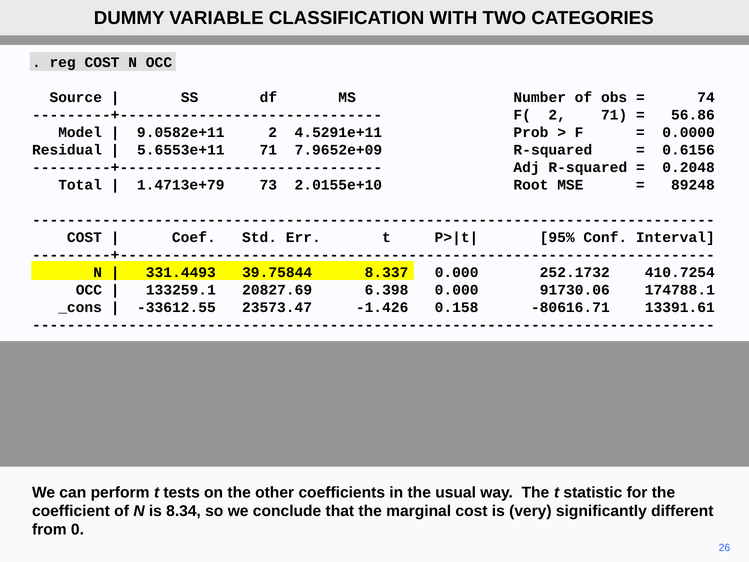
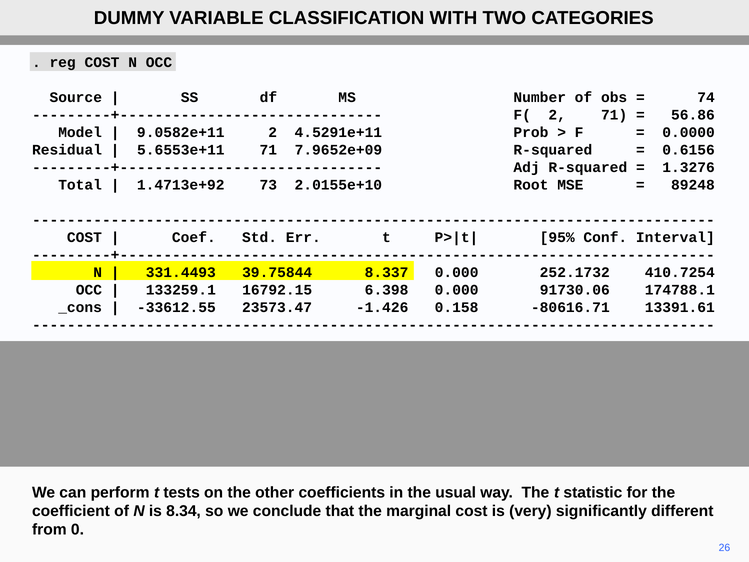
0.2048: 0.2048 -> 1.3276 (689, 167)
1.4713e+79: 1.4713e+79 -> 1.4713e+92 (181, 185)
20827.69: 20827.69 -> 16792.15 (277, 290)
